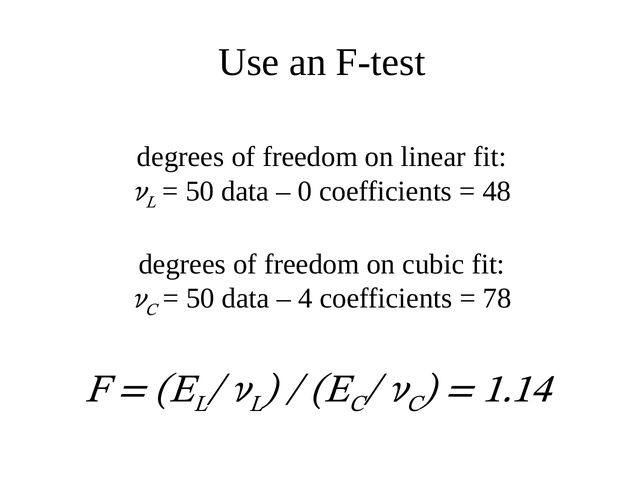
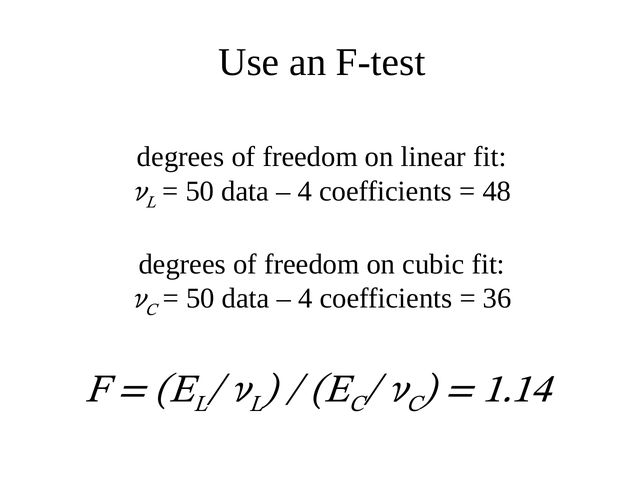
0: 0 -> 4 (305, 191)
78: 78 -> 36 (497, 298)
